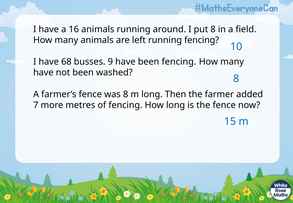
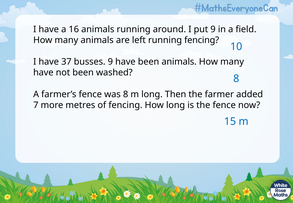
put 8: 8 -> 9 (213, 29)
68: 68 -> 37 (66, 62)
been fencing: fencing -> animals (179, 62)
